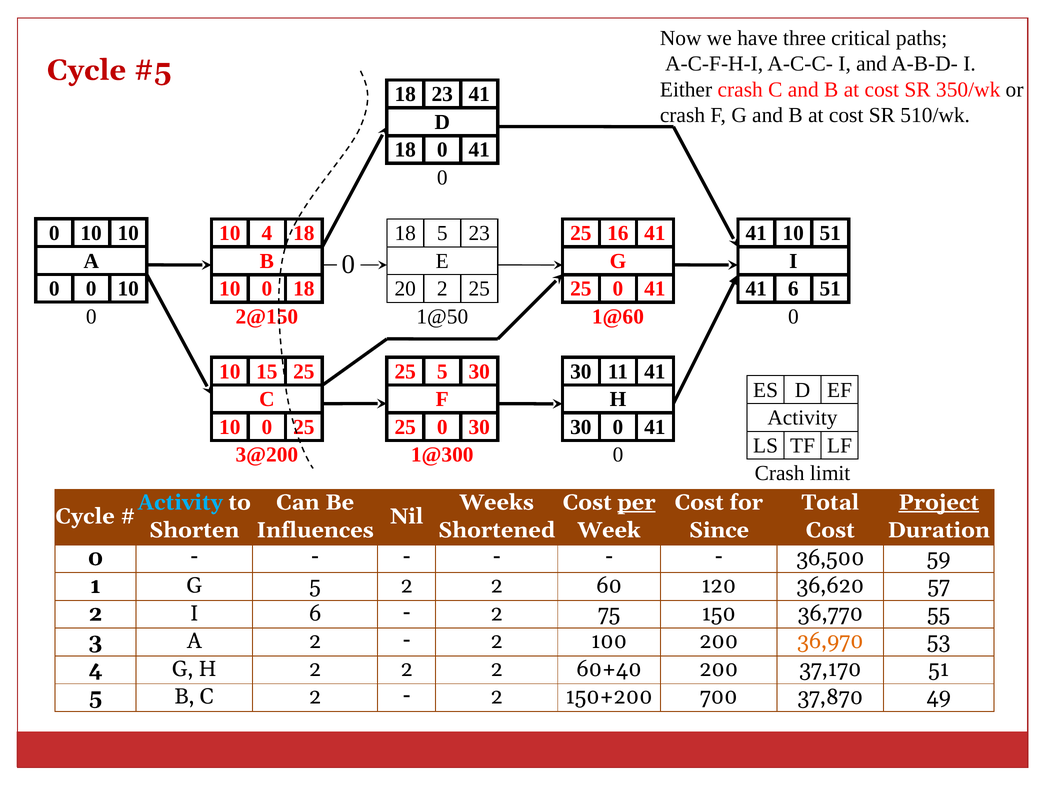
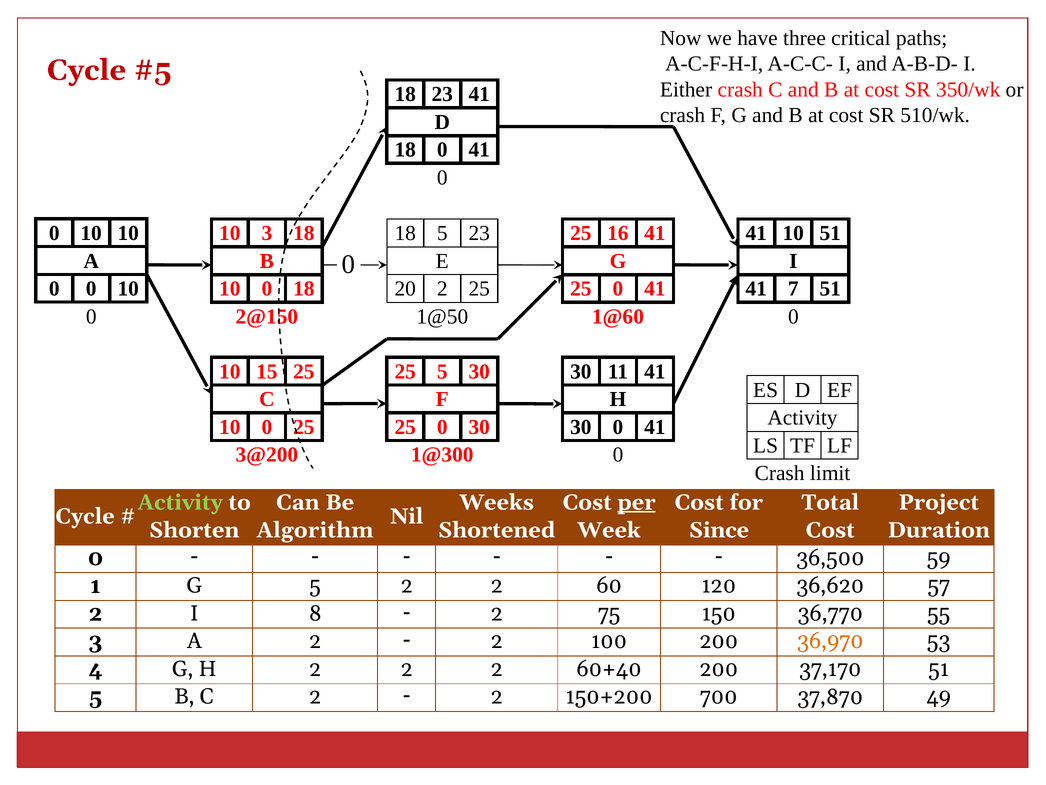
10 4: 4 -> 3 (267, 233)
41 6: 6 -> 7 (793, 289)
Activity colour: light blue -> light green (180, 502)
Project underline: present -> none (939, 502)
Influences: Influences -> Algorithm (315, 530)
I 6: 6 -> 8 (315, 613)
